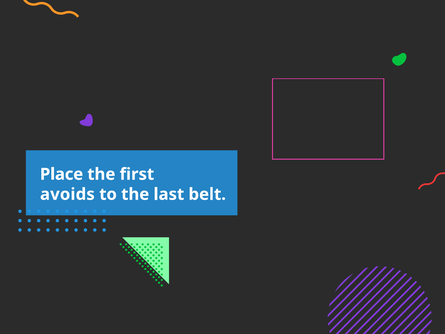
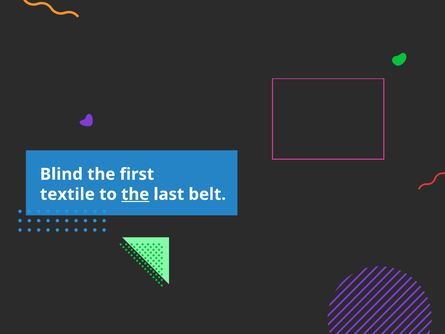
Place: Place -> Blind (61, 174)
avoids: avoids -> textile (67, 194)
the underline: none -> present (135, 194)
